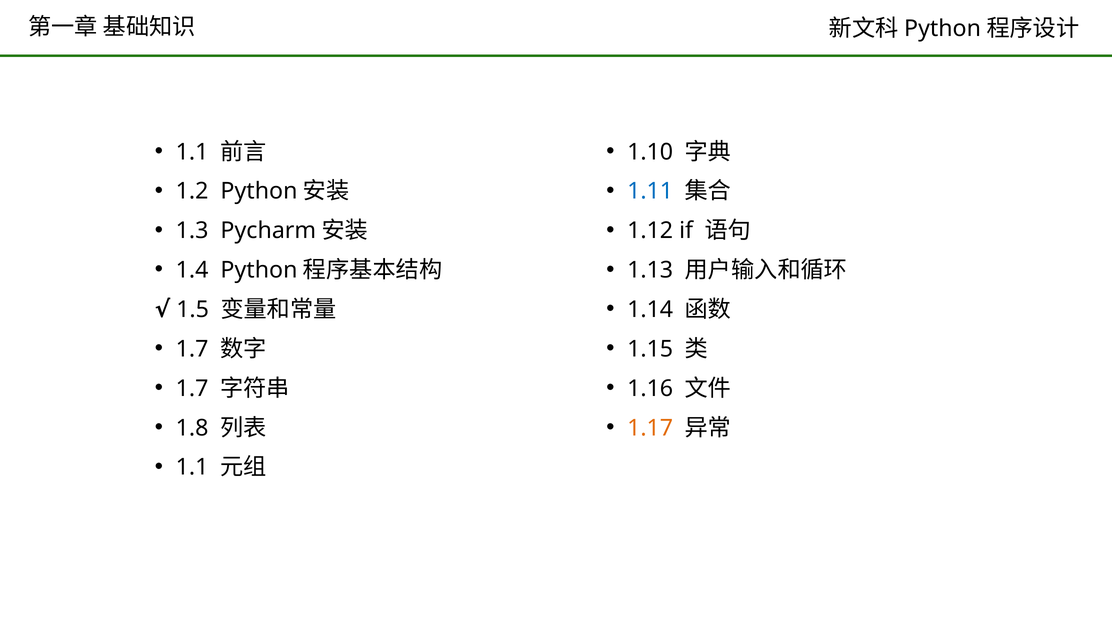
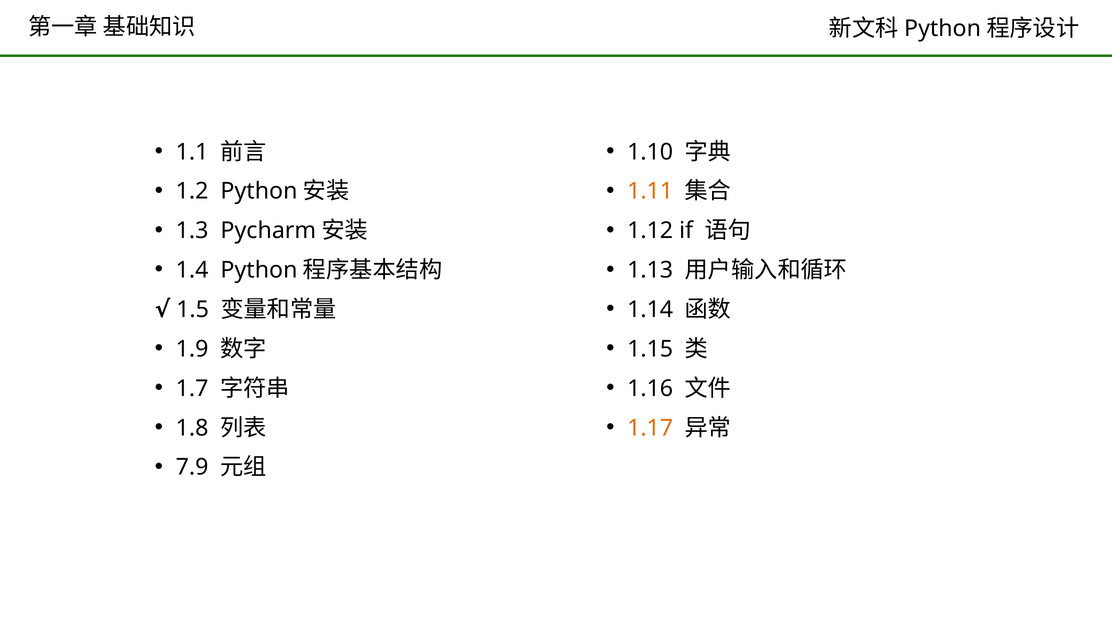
1.11 colour: blue -> orange (650, 191)
1.7: 1.7 -> 1.9 (192, 349)
1.1: 1.1 -> 7.9 (192, 467)
